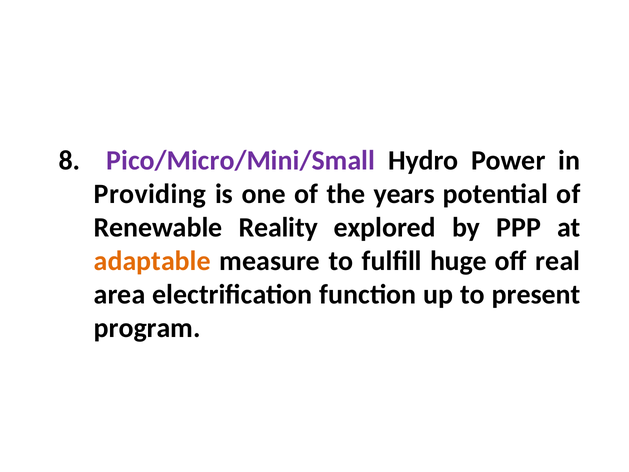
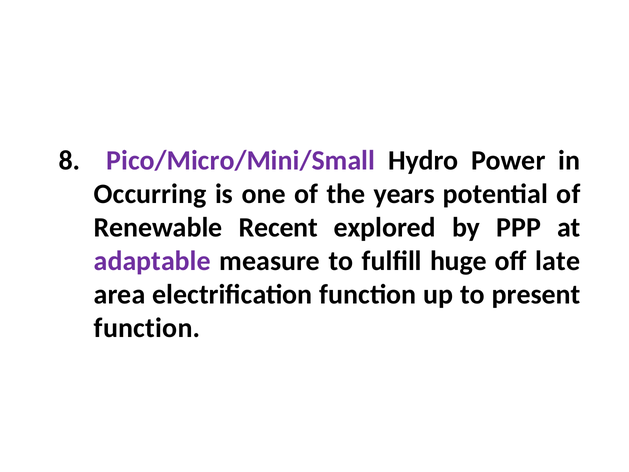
Providing: Providing -> Occurring (150, 194)
Reality: Reality -> Recent (278, 227)
adaptable colour: orange -> purple (152, 261)
real: real -> late (558, 261)
program: program -> function (147, 328)
